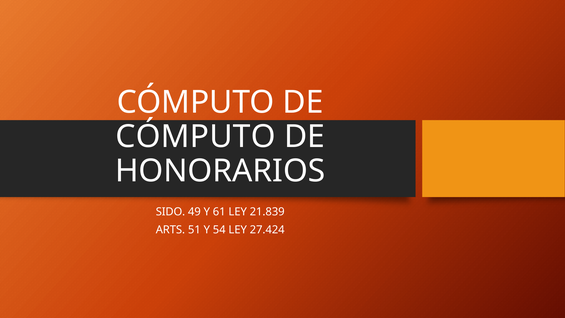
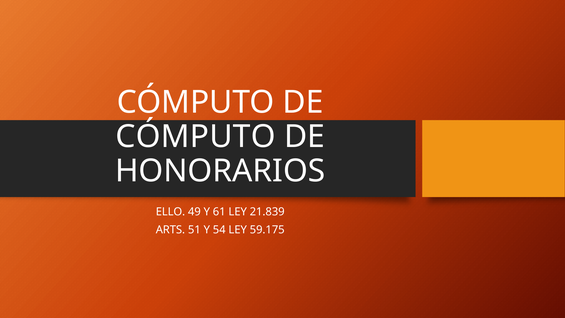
SIDO: SIDO -> ELLO (170, 212)
27.424: 27.424 -> 59.175 (267, 230)
